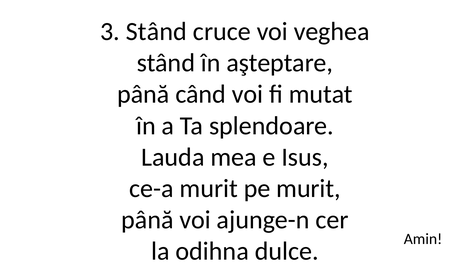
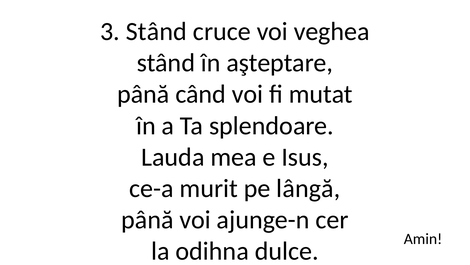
pe murit: murit -> lângă (308, 188)
